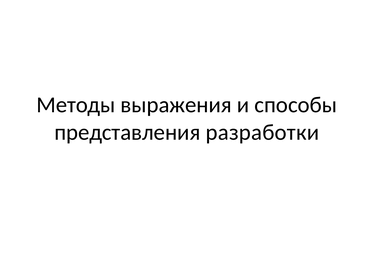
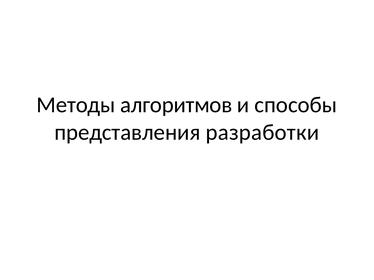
выражения: выражения -> алгоритмов (176, 105)
